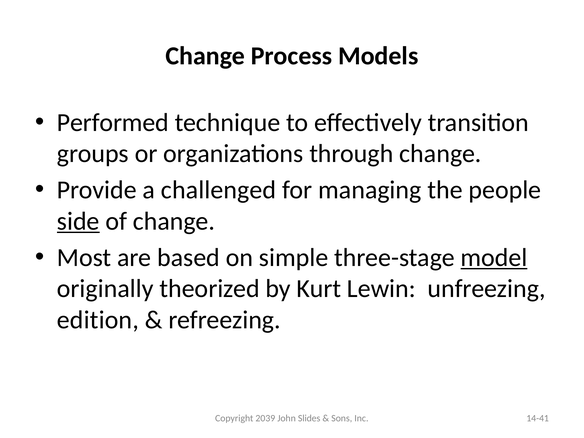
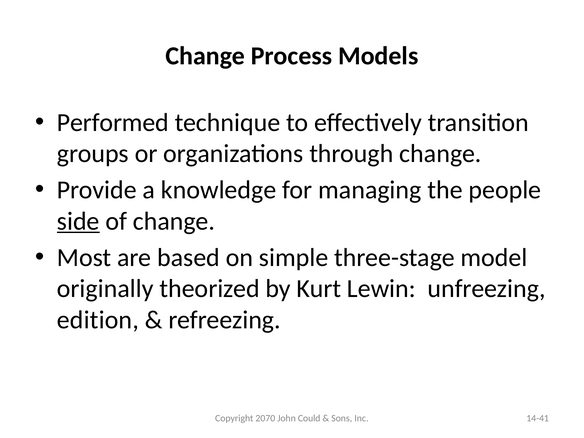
challenged: challenged -> knowledge (219, 190)
model underline: present -> none (494, 258)
2039: 2039 -> 2070 (265, 418)
Slides: Slides -> Could (309, 418)
